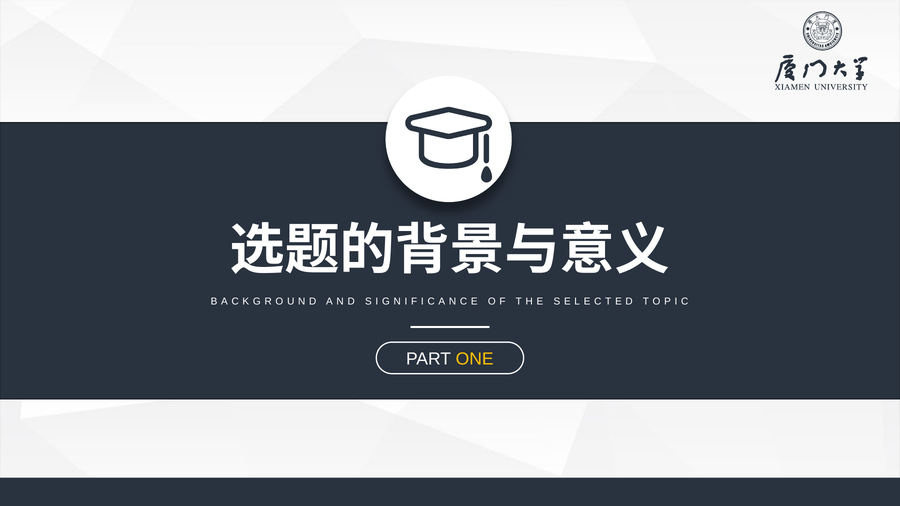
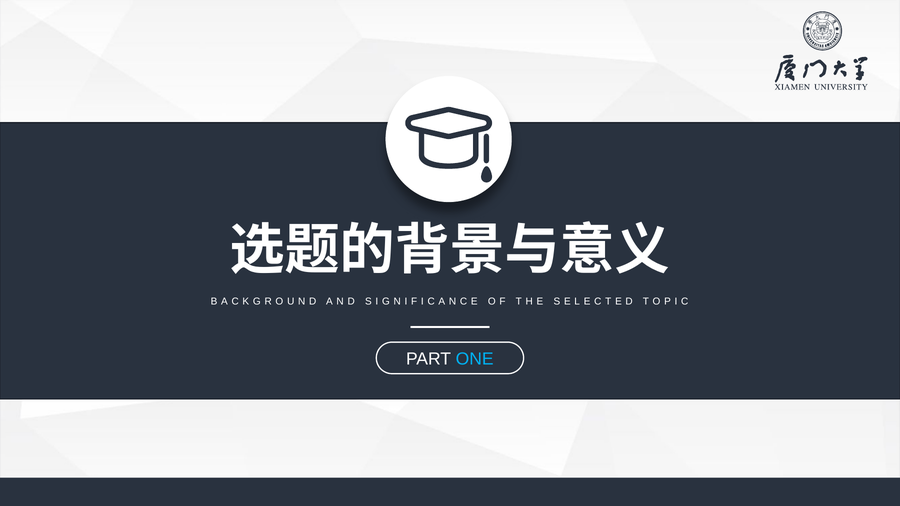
ONE colour: yellow -> light blue (475, 359)
